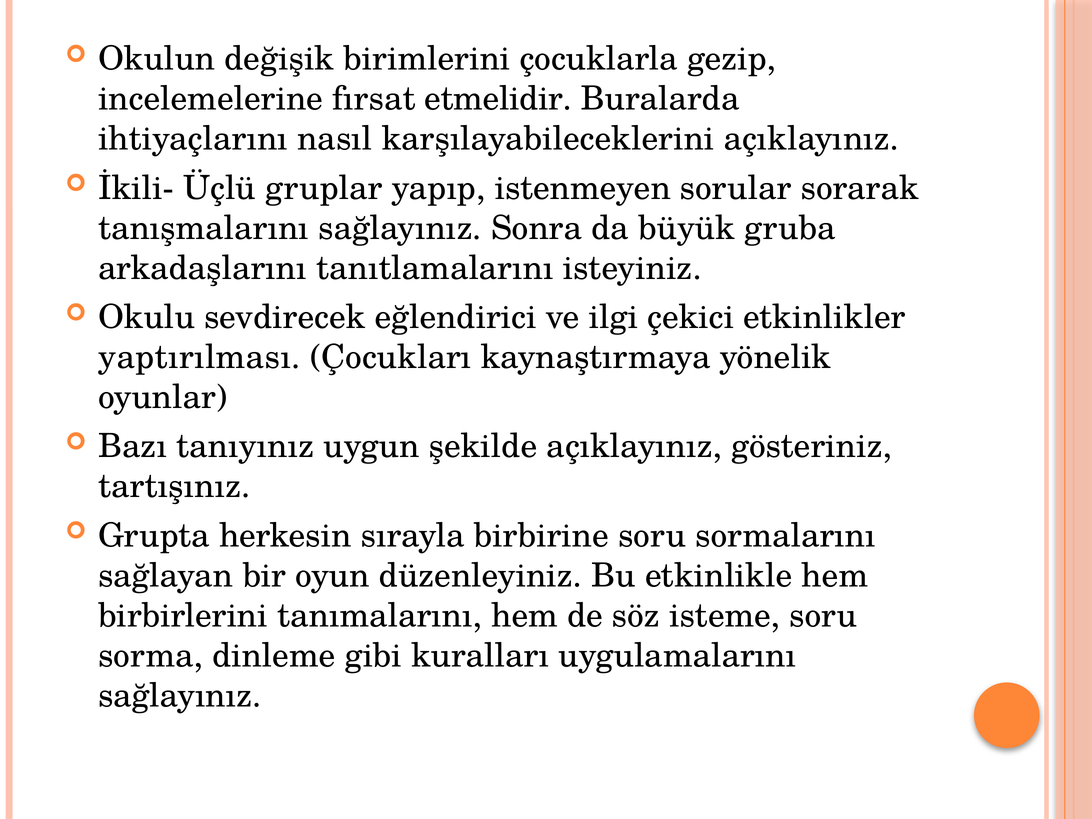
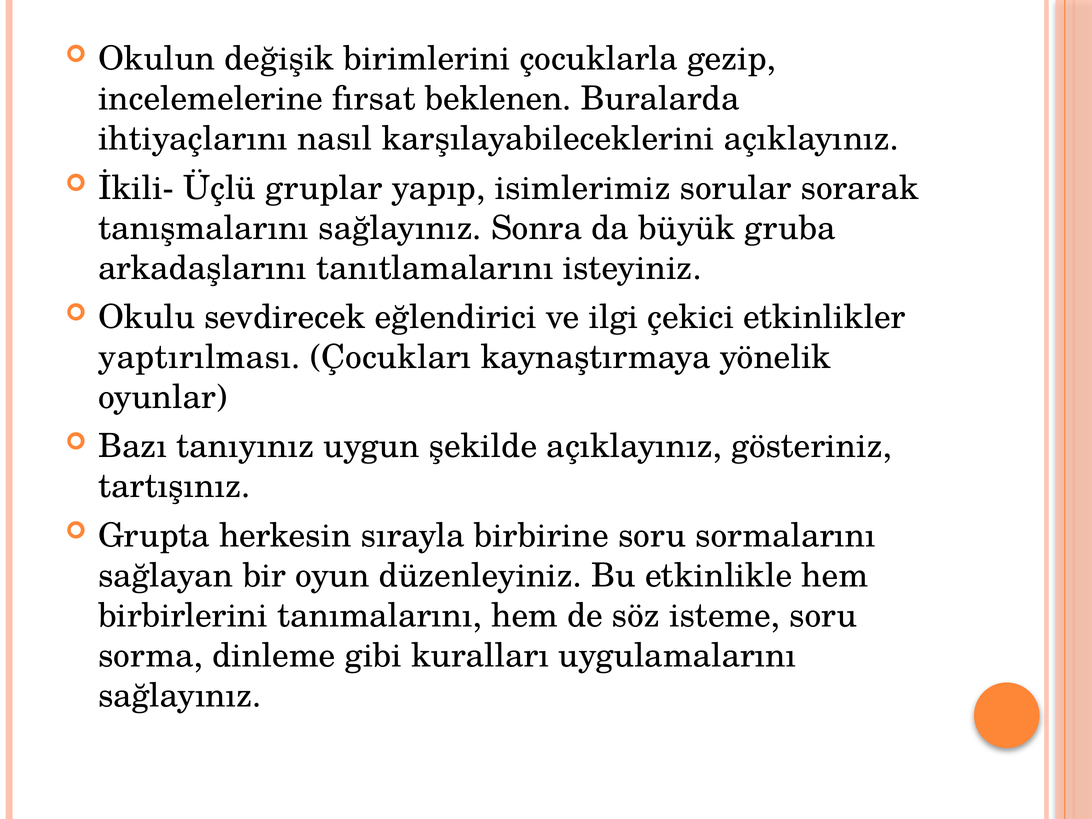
etmelidir: etmelidir -> beklenen (498, 99)
istenmeyen: istenmeyen -> isimlerimiz (583, 188)
